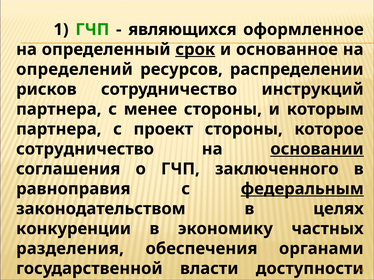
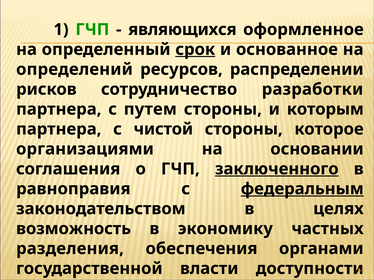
инструкций: инструкций -> разработки (312, 89)
менее: менее -> путем (150, 109)
проект: проект -> чистой (163, 129)
сотрудничество: сотрудничество -> организациями (85, 149)
основании underline: present -> none (317, 149)
заключенного underline: none -> present (277, 169)
конкуренции: конкуренции -> возможность (74, 229)
